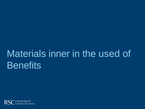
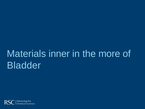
used: used -> more (109, 54)
Benefits: Benefits -> Bladder (24, 65)
